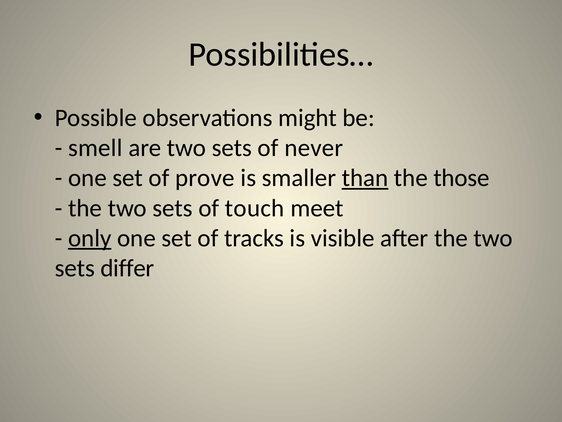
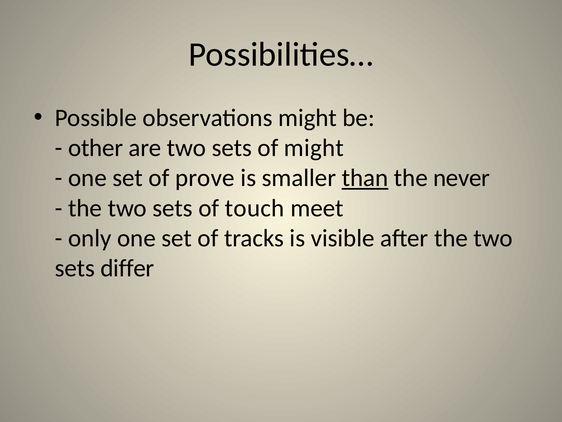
smell: smell -> other (96, 148)
of never: never -> might (314, 148)
those: those -> never (462, 178)
only underline: present -> none (90, 238)
